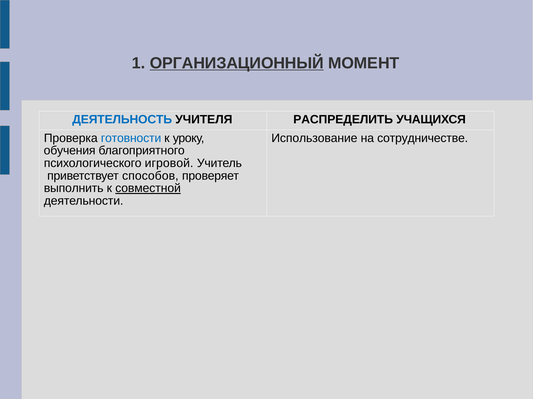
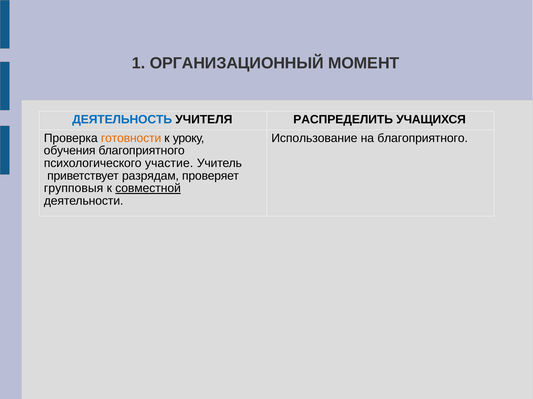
ОРГАНИЗАЦИОННЫЙ underline: present -> none (237, 63)
готовности colour: blue -> orange (131, 138)
на сотрудничестве: сотрудничестве -> благоприятного (423, 138)
игровой: игровой -> участие (169, 163)
способов: способов -> разрядам (150, 176)
выполнить: выполнить -> групповыя (74, 189)
